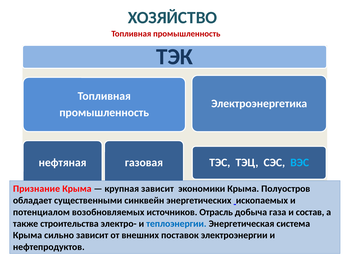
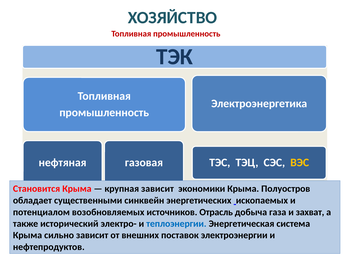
ВЭС colour: light blue -> yellow (300, 163)
Признание: Признание -> Становится (37, 189)
состав: состав -> захват (310, 212)
строительства: строительства -> исторический (69, 224)
